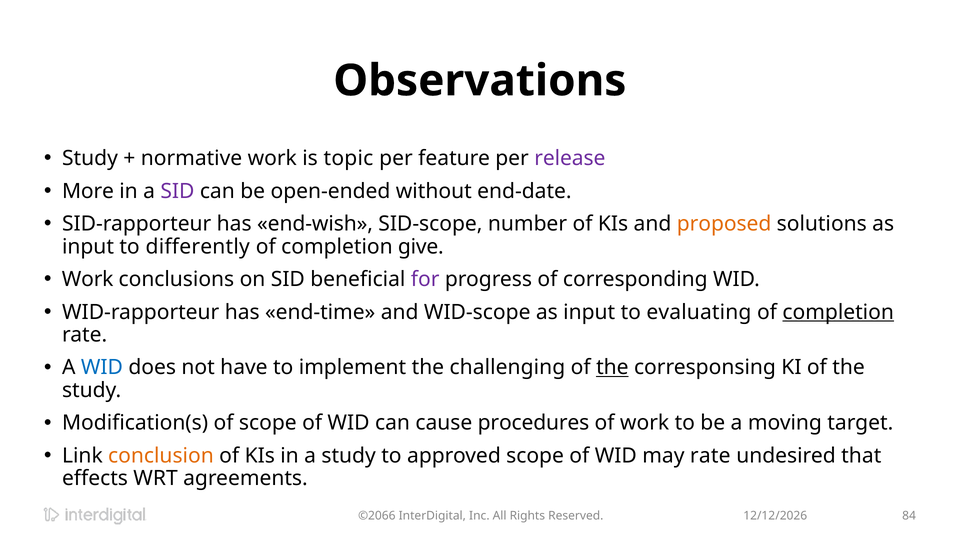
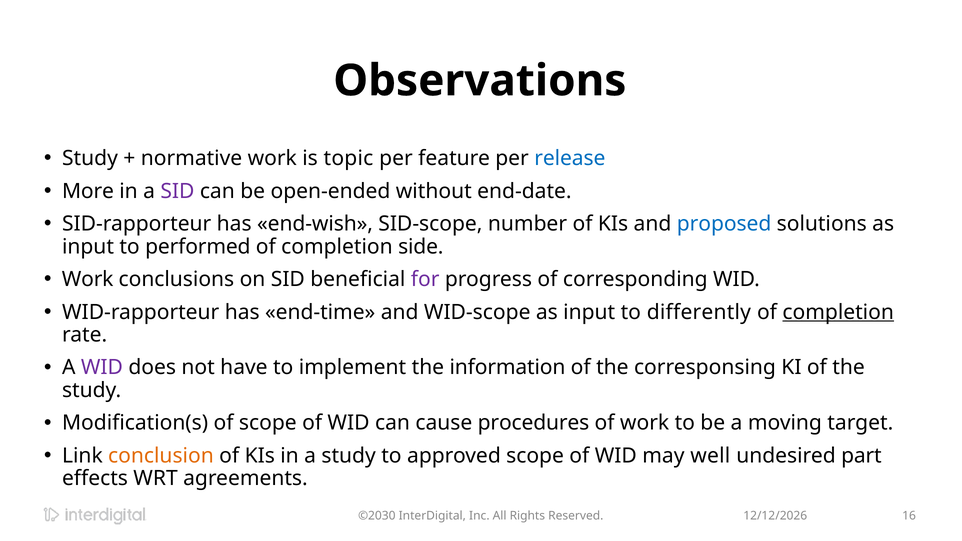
release colour: purple -> blue (570, 158)
proposed colour: orange -> blue (724, 224)
differently: differently -> performed (198, 247)
give: give -> side (421, 247)
evaluating: evaluating -> differently (699, 312)
WID colour: blue -> purple (102, 368)
challenging: challenging -> information (507, 368)
the underline: present -> none (612, 368)
may rate: rate -> well (710, 456)
that: that -> part (861, 456)
©2066: ©2066 -> ©2030 (377, 516)
84: 84 -> 16 (909, 516)
